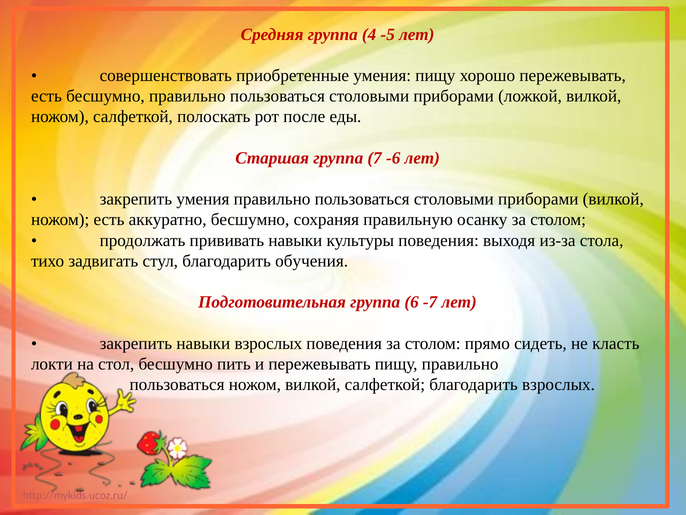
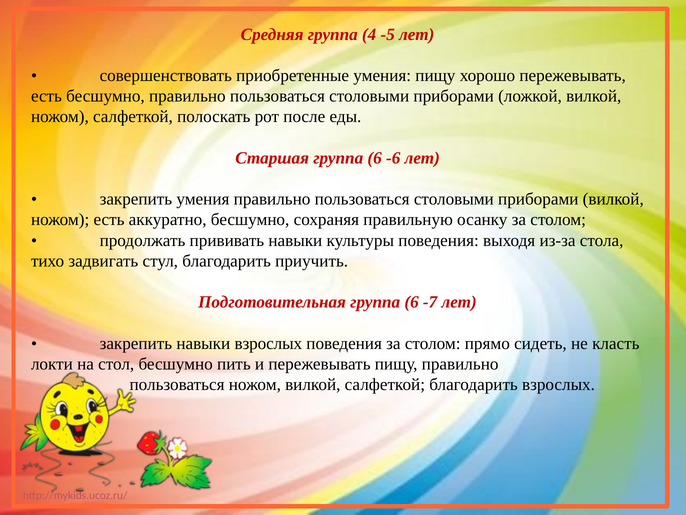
Старшая группа 7: 7 -> 6 (375, 158)
обучения: обучения -> приучить (312, 261)
